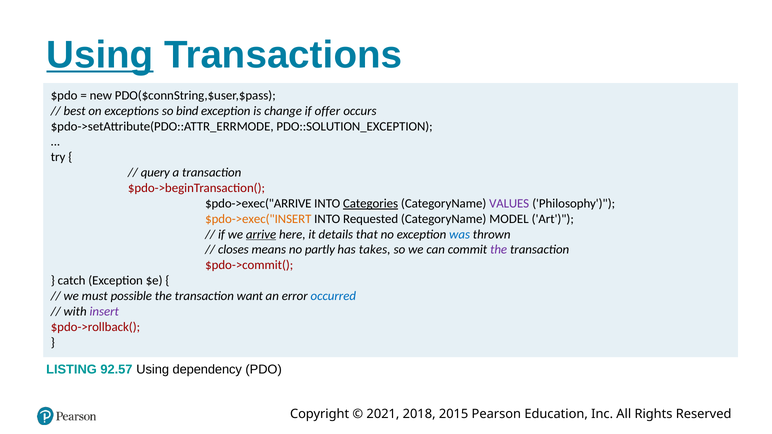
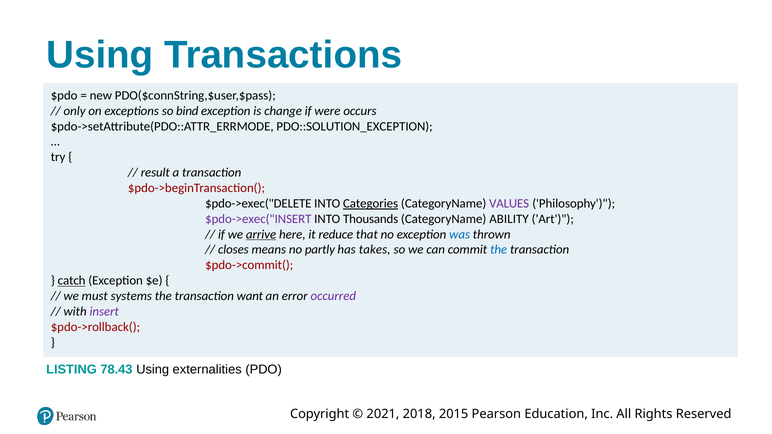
Using underline: present -> none (100, 55)
best: best -> only (75, 111)
offer: offer -> were (327, 111)
query: query -> result (155, 173)
$pdo->exec("ARRIVE: $pdo->exec("ARRIVE -> $pdo->exec("DELETE (258, 204)
$pdo->exec("INSERT colour: orange -> purple (258, 219)
Requested: Requested -> Thousands (371, 219)
MODEL: MODEL -> ABILITY (509, 219)
details: details -> reduce (336, 234)
the colour: purple -> blue (499, 250)
catch underline: none -> present (72, 281)
possible: possible -> systems (131, 296)
occurred colour: blue -> purple (333, 296)
92.57: 92.57 -> 78.43 (116, 370)
dependency: dependency -> externalities (207, 370)
